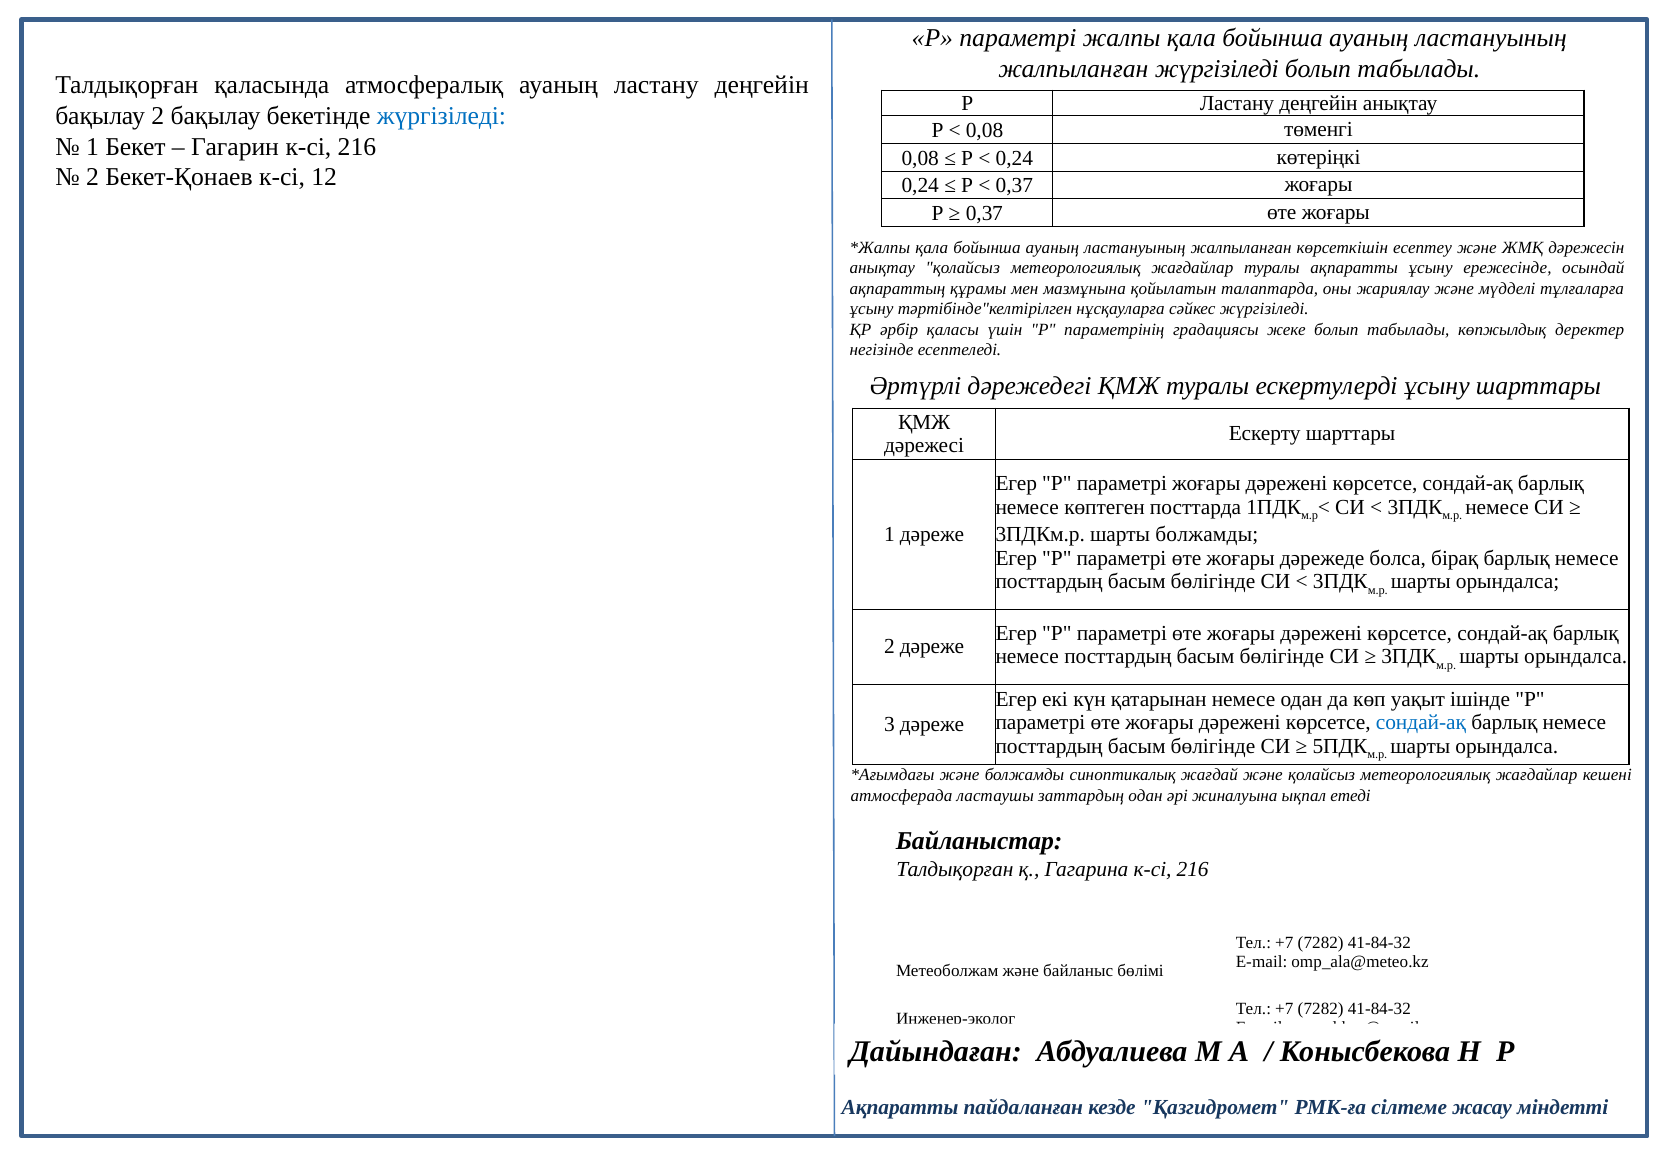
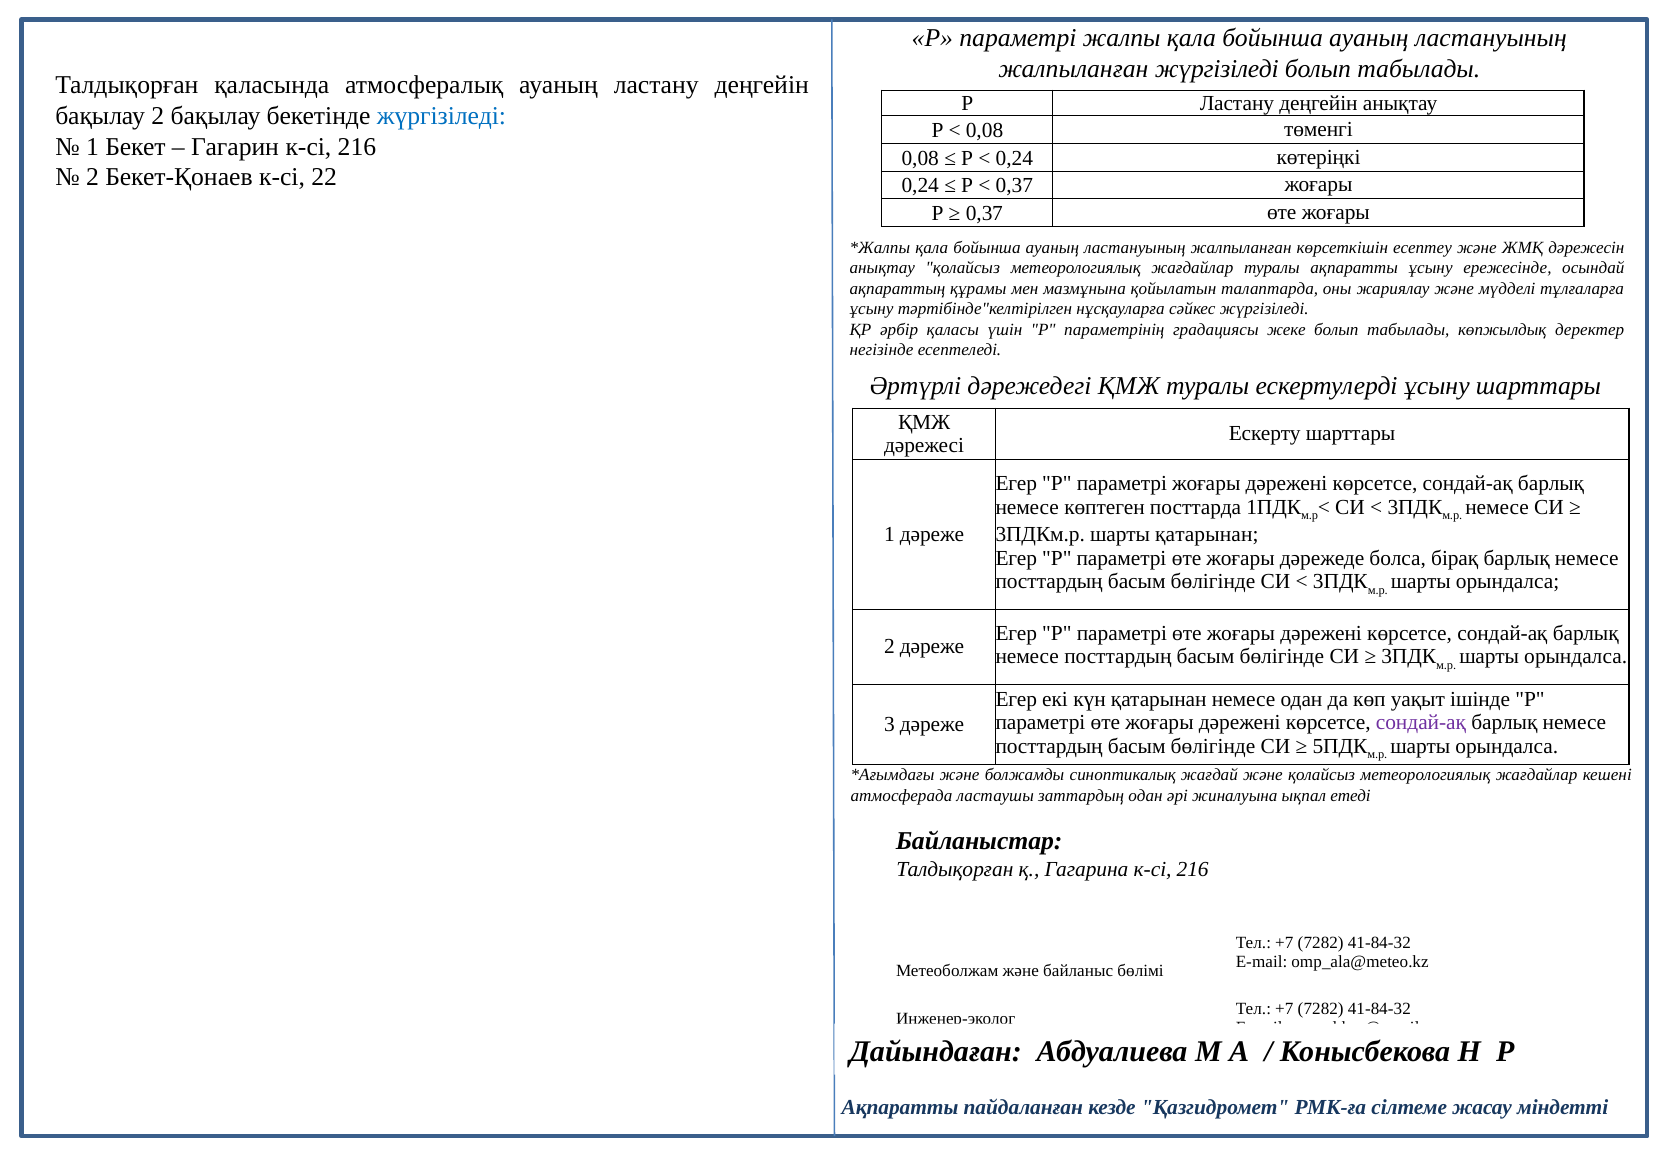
12: 12 -> 22 (324, 177)
шарты болжамды: болжамды -> қатарынан (1207, 534)
сондай-ақ colour: blue -> purple (1421, 722)
